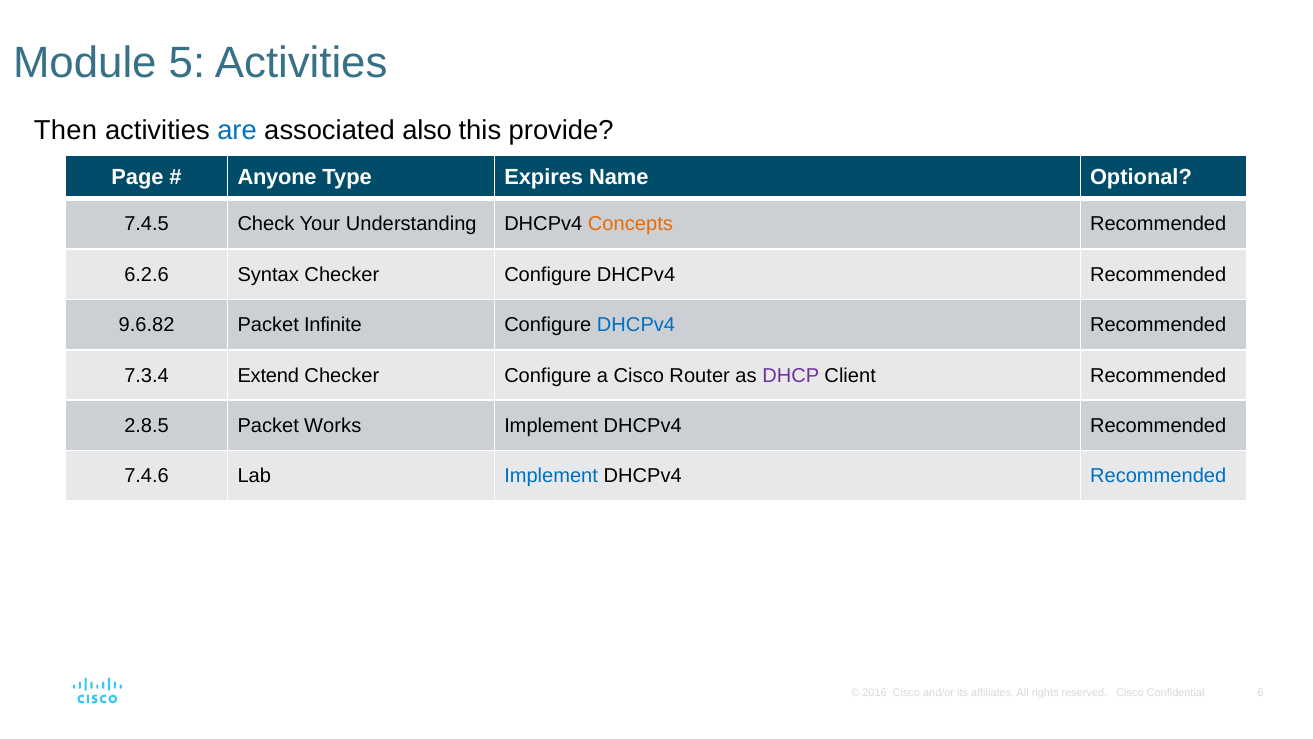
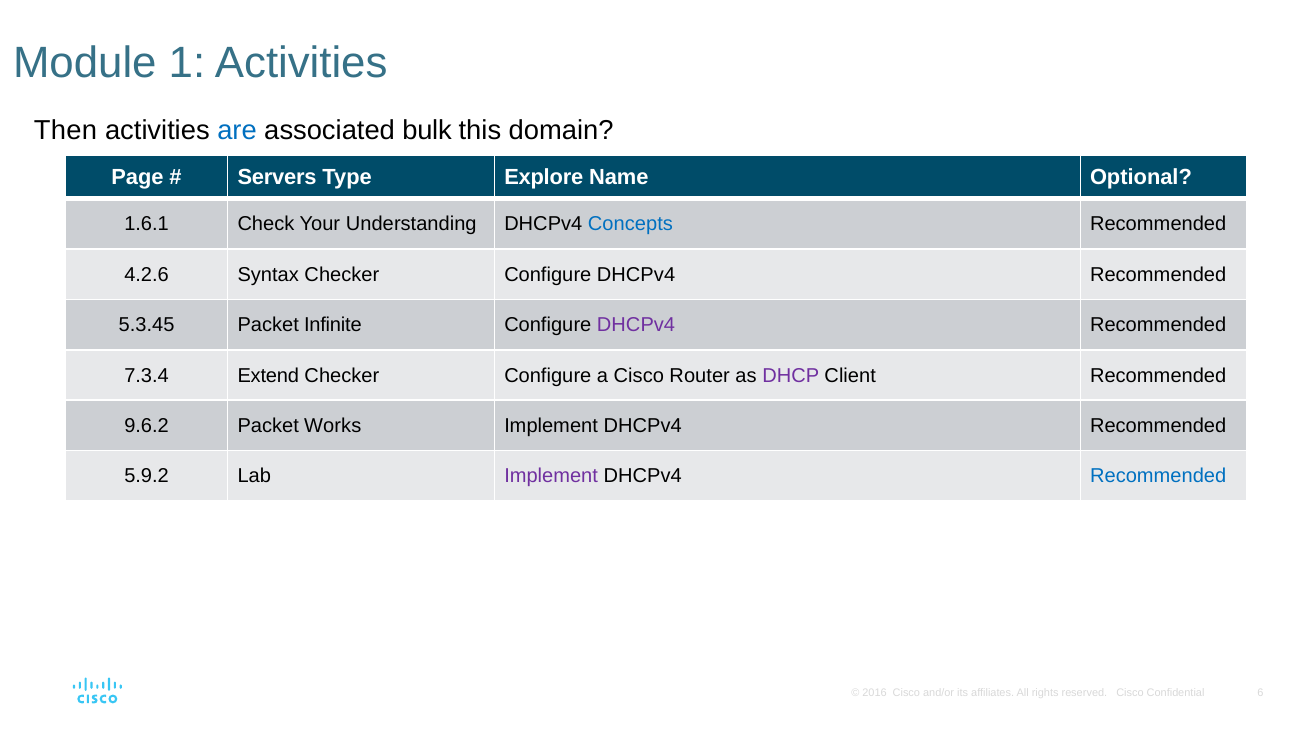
5: 5 -> 1 (187, 63)
also: also -> bulk (427, 130)
provide: provide -> domain (561, 130)
Anyone: Anyone -> Servers (277, 177)
Expires: Expires -> Explore (544, 177)
7.4.5: 7.4.5 -> 1.6.1 (147, 224)
Concepts colour: orange -> blue (630, 224)
6.2.6: 6.2.6 -> 4.2.6 (147, 275)
9.6.82: 9.6.82 -> 5.3.45 (147, 325)
DHCPv4 colour: blue -> purple (636, 325)
2.8.5: 2.8.5 -> 9.6.2 (147, 426)
7.4.6: 7.4.6 -> 5.9.2 (147, 476)
Implement colour: blue -> purple (551, 476)
